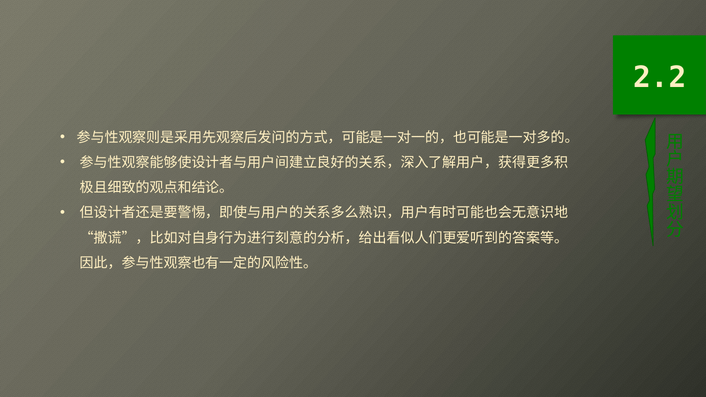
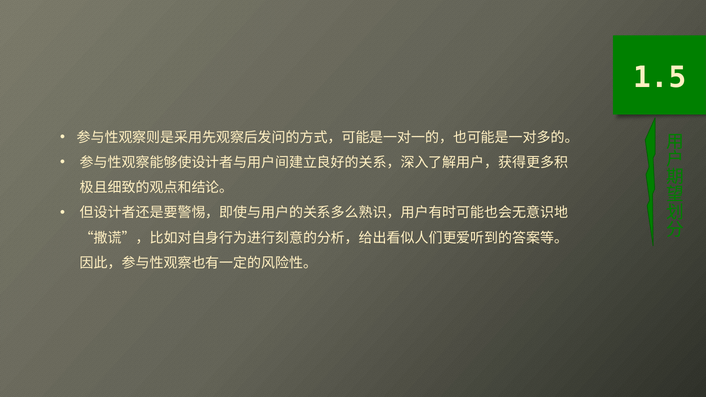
2.2: 2.2 -> 1.5 (660, 77)
